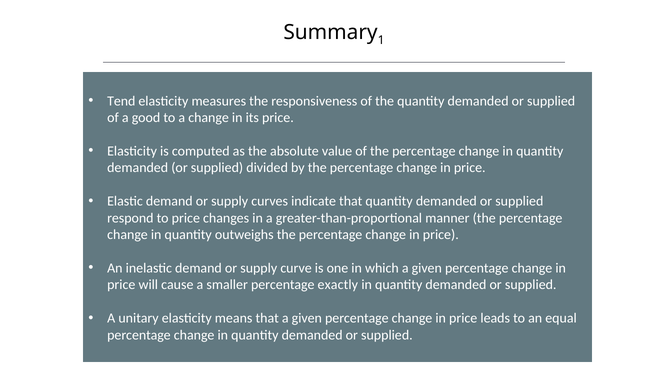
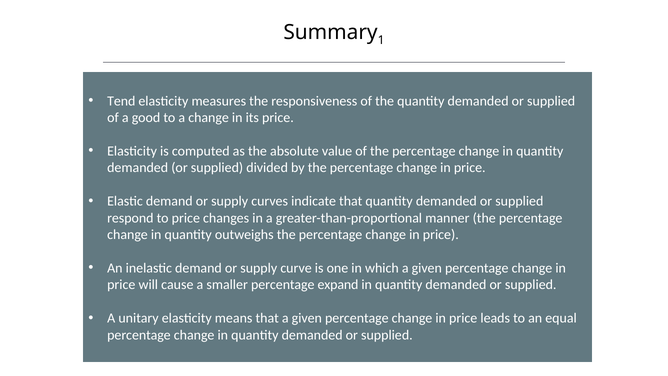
exactly: exactly -> expand (338, 285)
